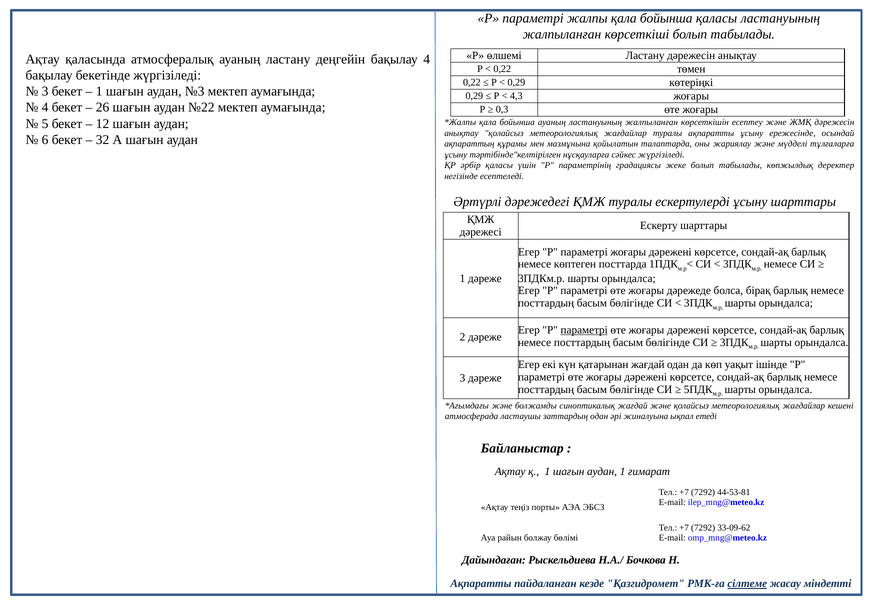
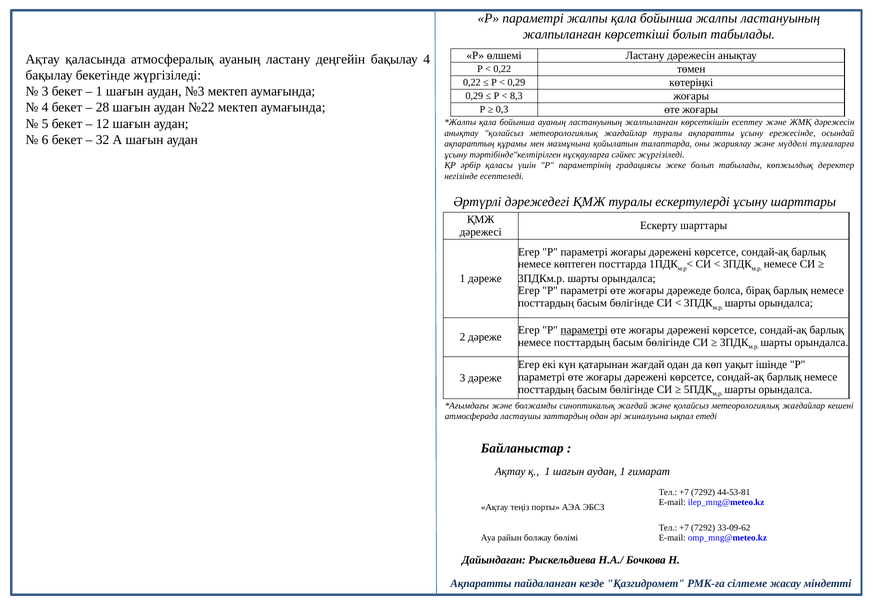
бойынша қаласы: қаласы -> жалпы (717, 18)
4,3: 4,3 -> 8,3 (516, 96)
26: 26 -> 28 (103, 107)
сілтеме underline: present -> none (747, 583)
